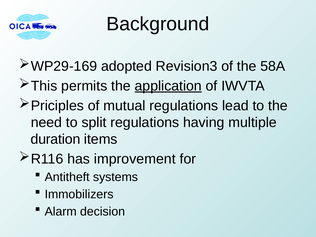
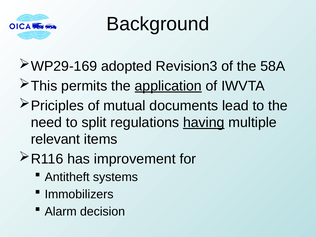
mutual regulations: regulations -> documents (184, 106)
having underline: none -> present (204, 122)
duration: duration -> relevant (55, 139)
